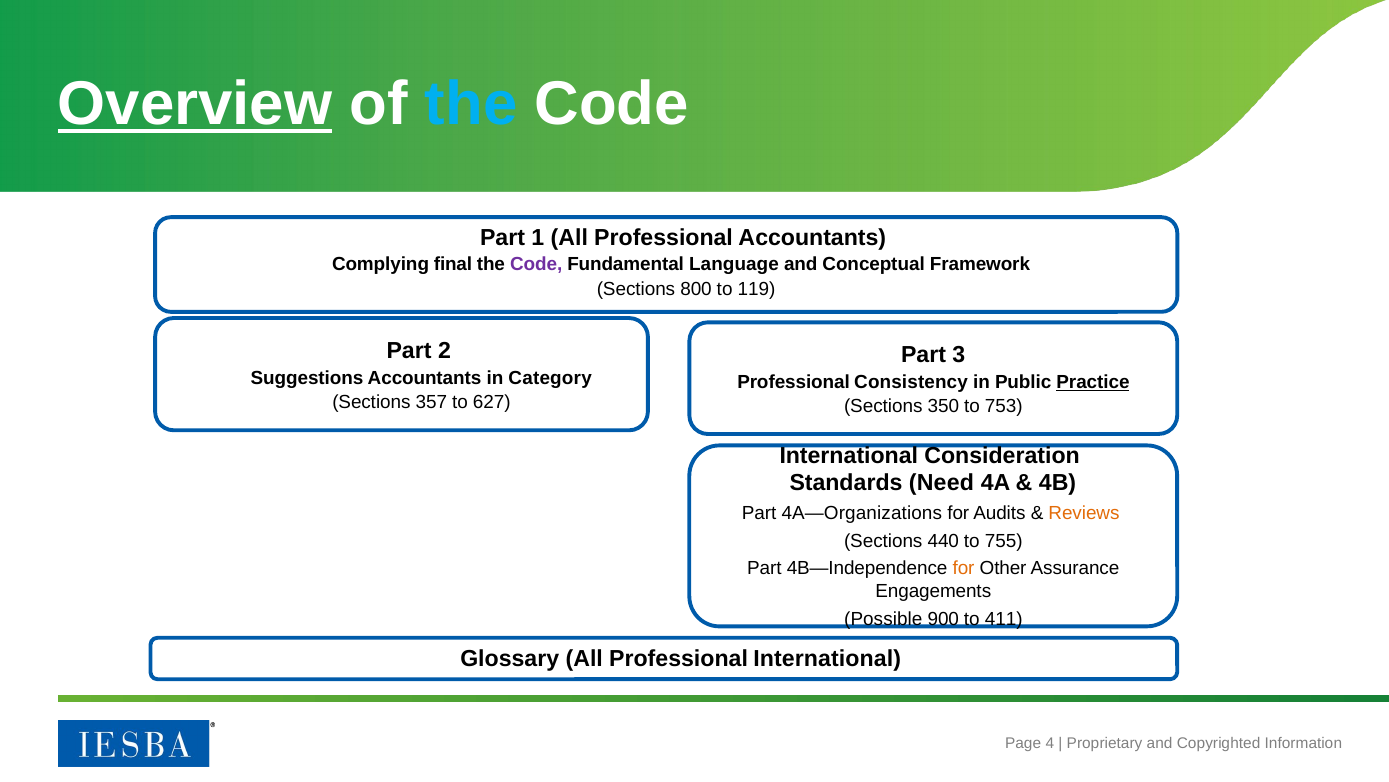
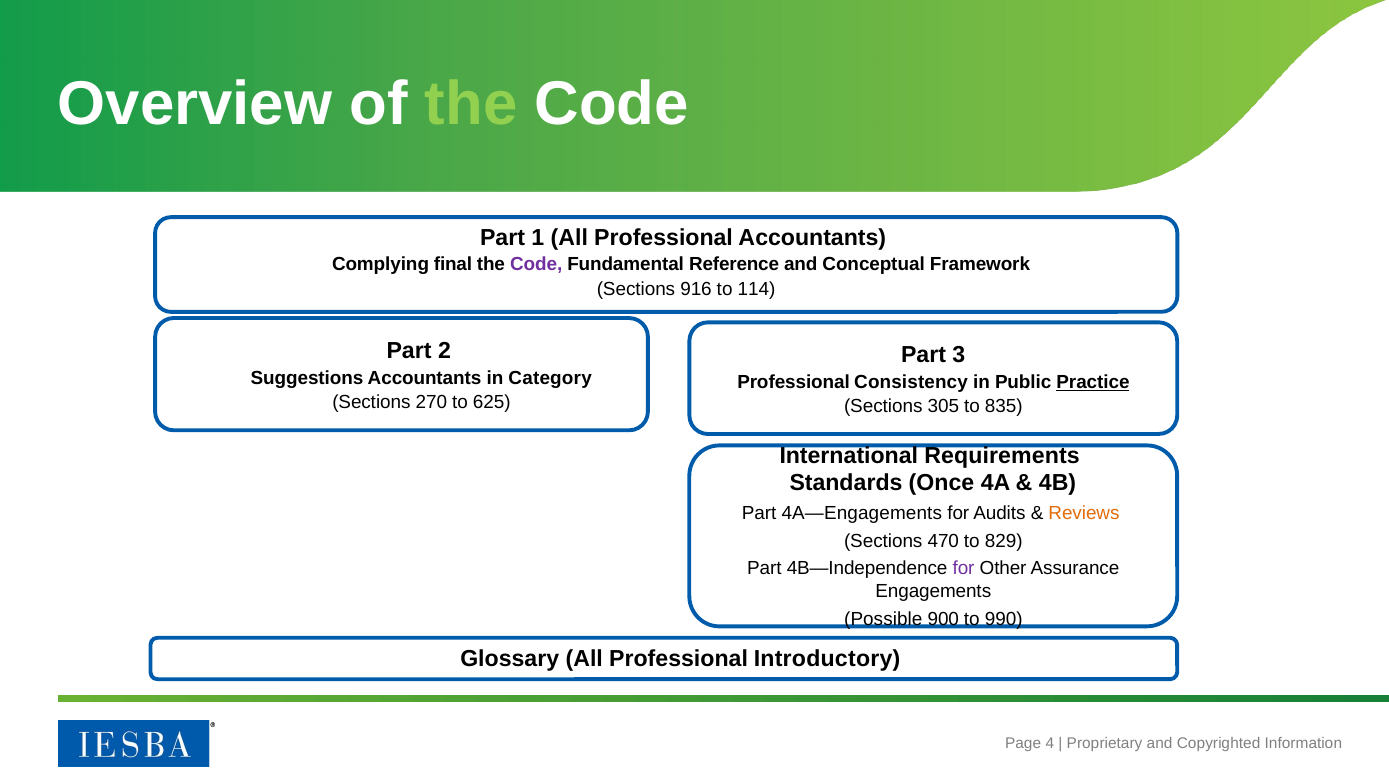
Overview underline: present -> none (195, 104)
the colour: light blue -> light green (471, 104)
Language: Language -> Reference (734, 264)
800: 800 -> 916 (696, 289)
119: 119 -> 114 (756, 289)
357: 357 -> 270 (431, 402)
627: 627 -> 625 (492, 402)
350: 350 -> 305 (943, 406)
753: 753 -> 835 (1004, 406)
Consideration: Consideration -> Requirements (1002, 456)
Need: Need -> Once (942, 482)
4A—Organizations: 4A—Organizations -> 4A—Engagements (862, 513)
440: 440 -> 470 (943, 541)
755: 755 -> 829 (1004, 541)
for colour: orange -> purple (964, 568)
411: 411 -> 990 (1004, 619)
Professional International: International -> Introductory (827, 658)
